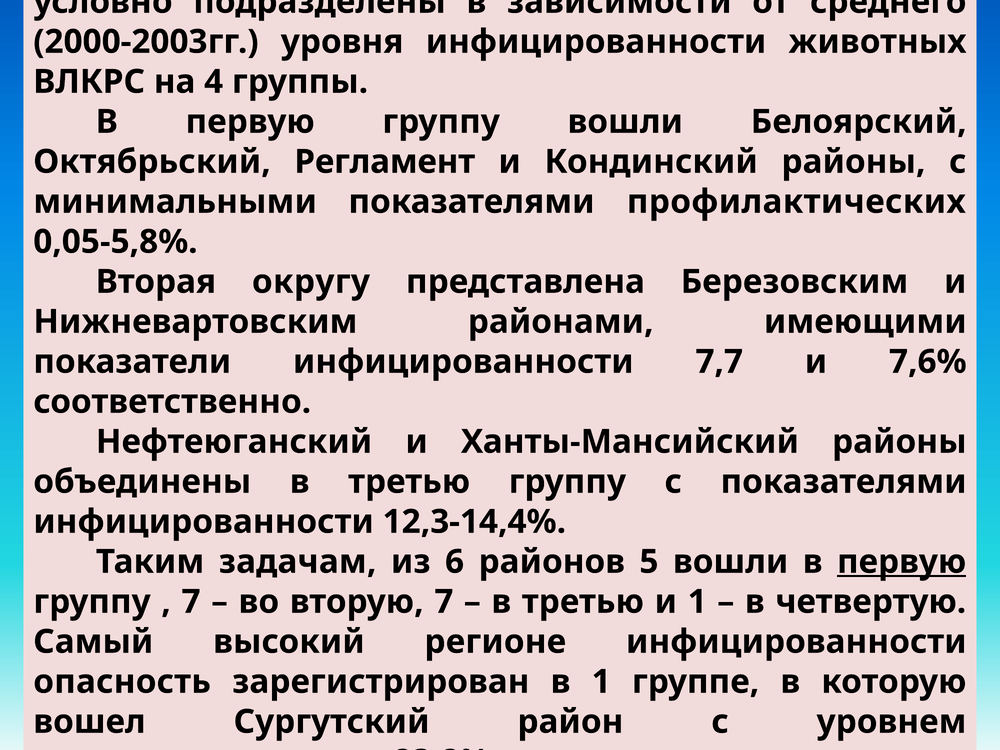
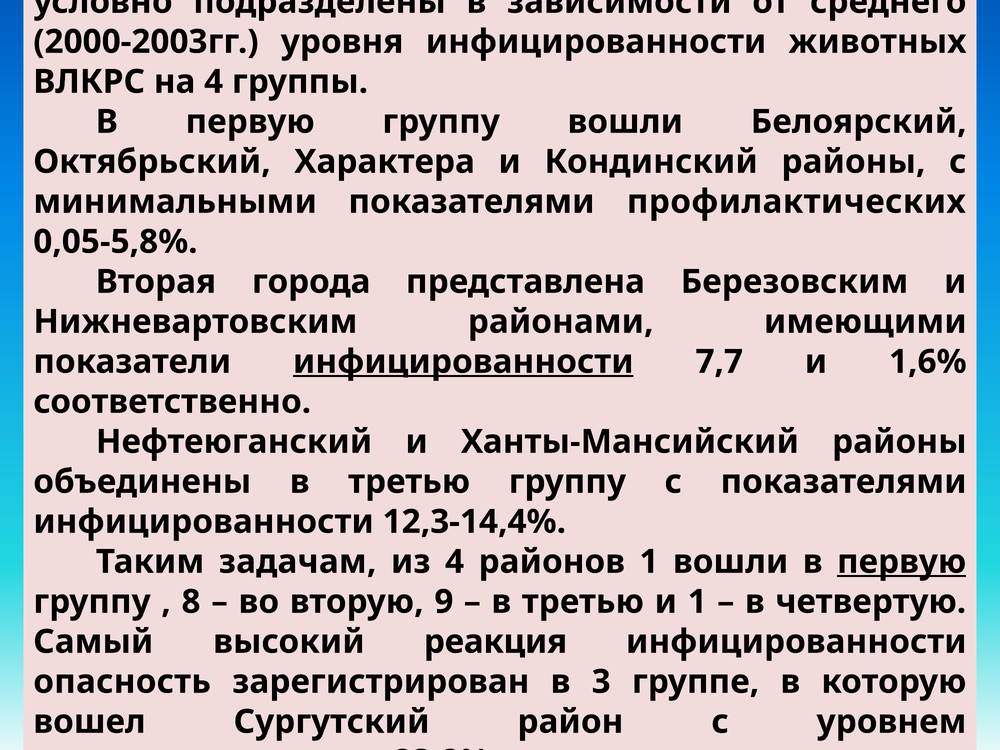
Регламент: Регламент -> Характера (385, 162)
округу: округу -> города (311, 282)
инфицированности underline: none -> present (463, 362)
7,6%: 7,6% -> 1,6% (928, 362)
из 6: 6 -> 4 (455, 562)
районов 5: 5 -> 1 (649, 562)
7: 7 -> 8 (191, 602)
вторую 7: 7 -> 9 (444, 602)
регионе: регионе -> реакция (496, 642)
в 1: 1 -> 3 (601, 682)
